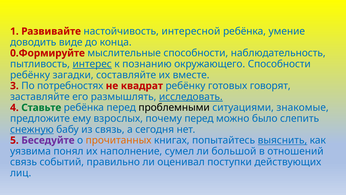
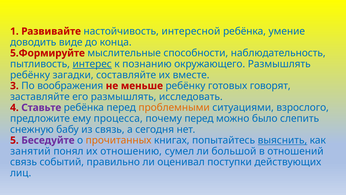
0.Формируйте: 0.Формируйте -> 5.Формируйте (47, 53)
окружающего Способности: Способности -> Размышлять (279, 64)
потребностях: потребностях -> воображения (70, 86)
квадрат: квадрат -> меньше (142, 86)
исследовать underline: present -> none (191, 97)
Ставьте colour: green -> purple (41, 107)
проблемными colour: black -> orange (174, 107)
знакомые: знакомые -> взрослого (303, 107)
взрослых: взрослых -> процесса (118, 118)
снежную underline: present -> none (32, 129)
уязвима: уязвима -> занятий (30, 151)
наполнение: наполнение -> отношению (131, 151)
